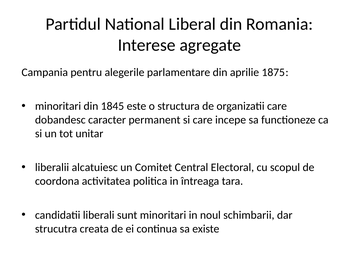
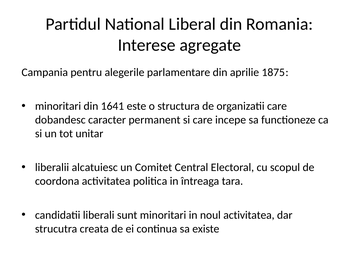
1845: 1845 -> 1641 (112, 106)
noul schimbarii: schimbarii -> activitatea (249, 215)
